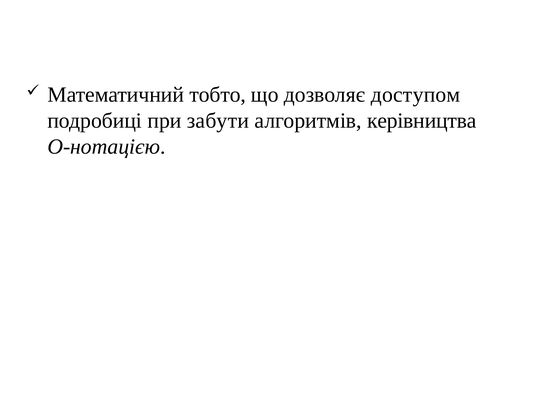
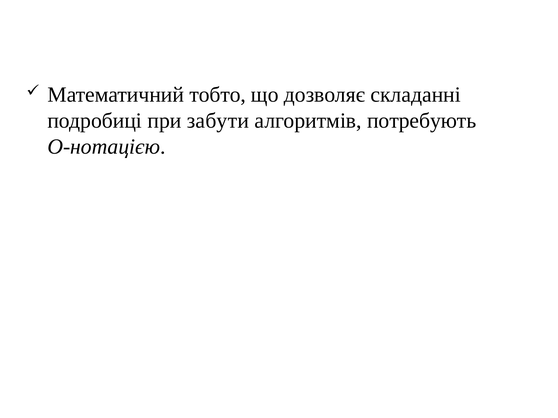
доступом: доступом -> складанні (416, 95)
керівництва: керівництва -> потребують (422, 121)
